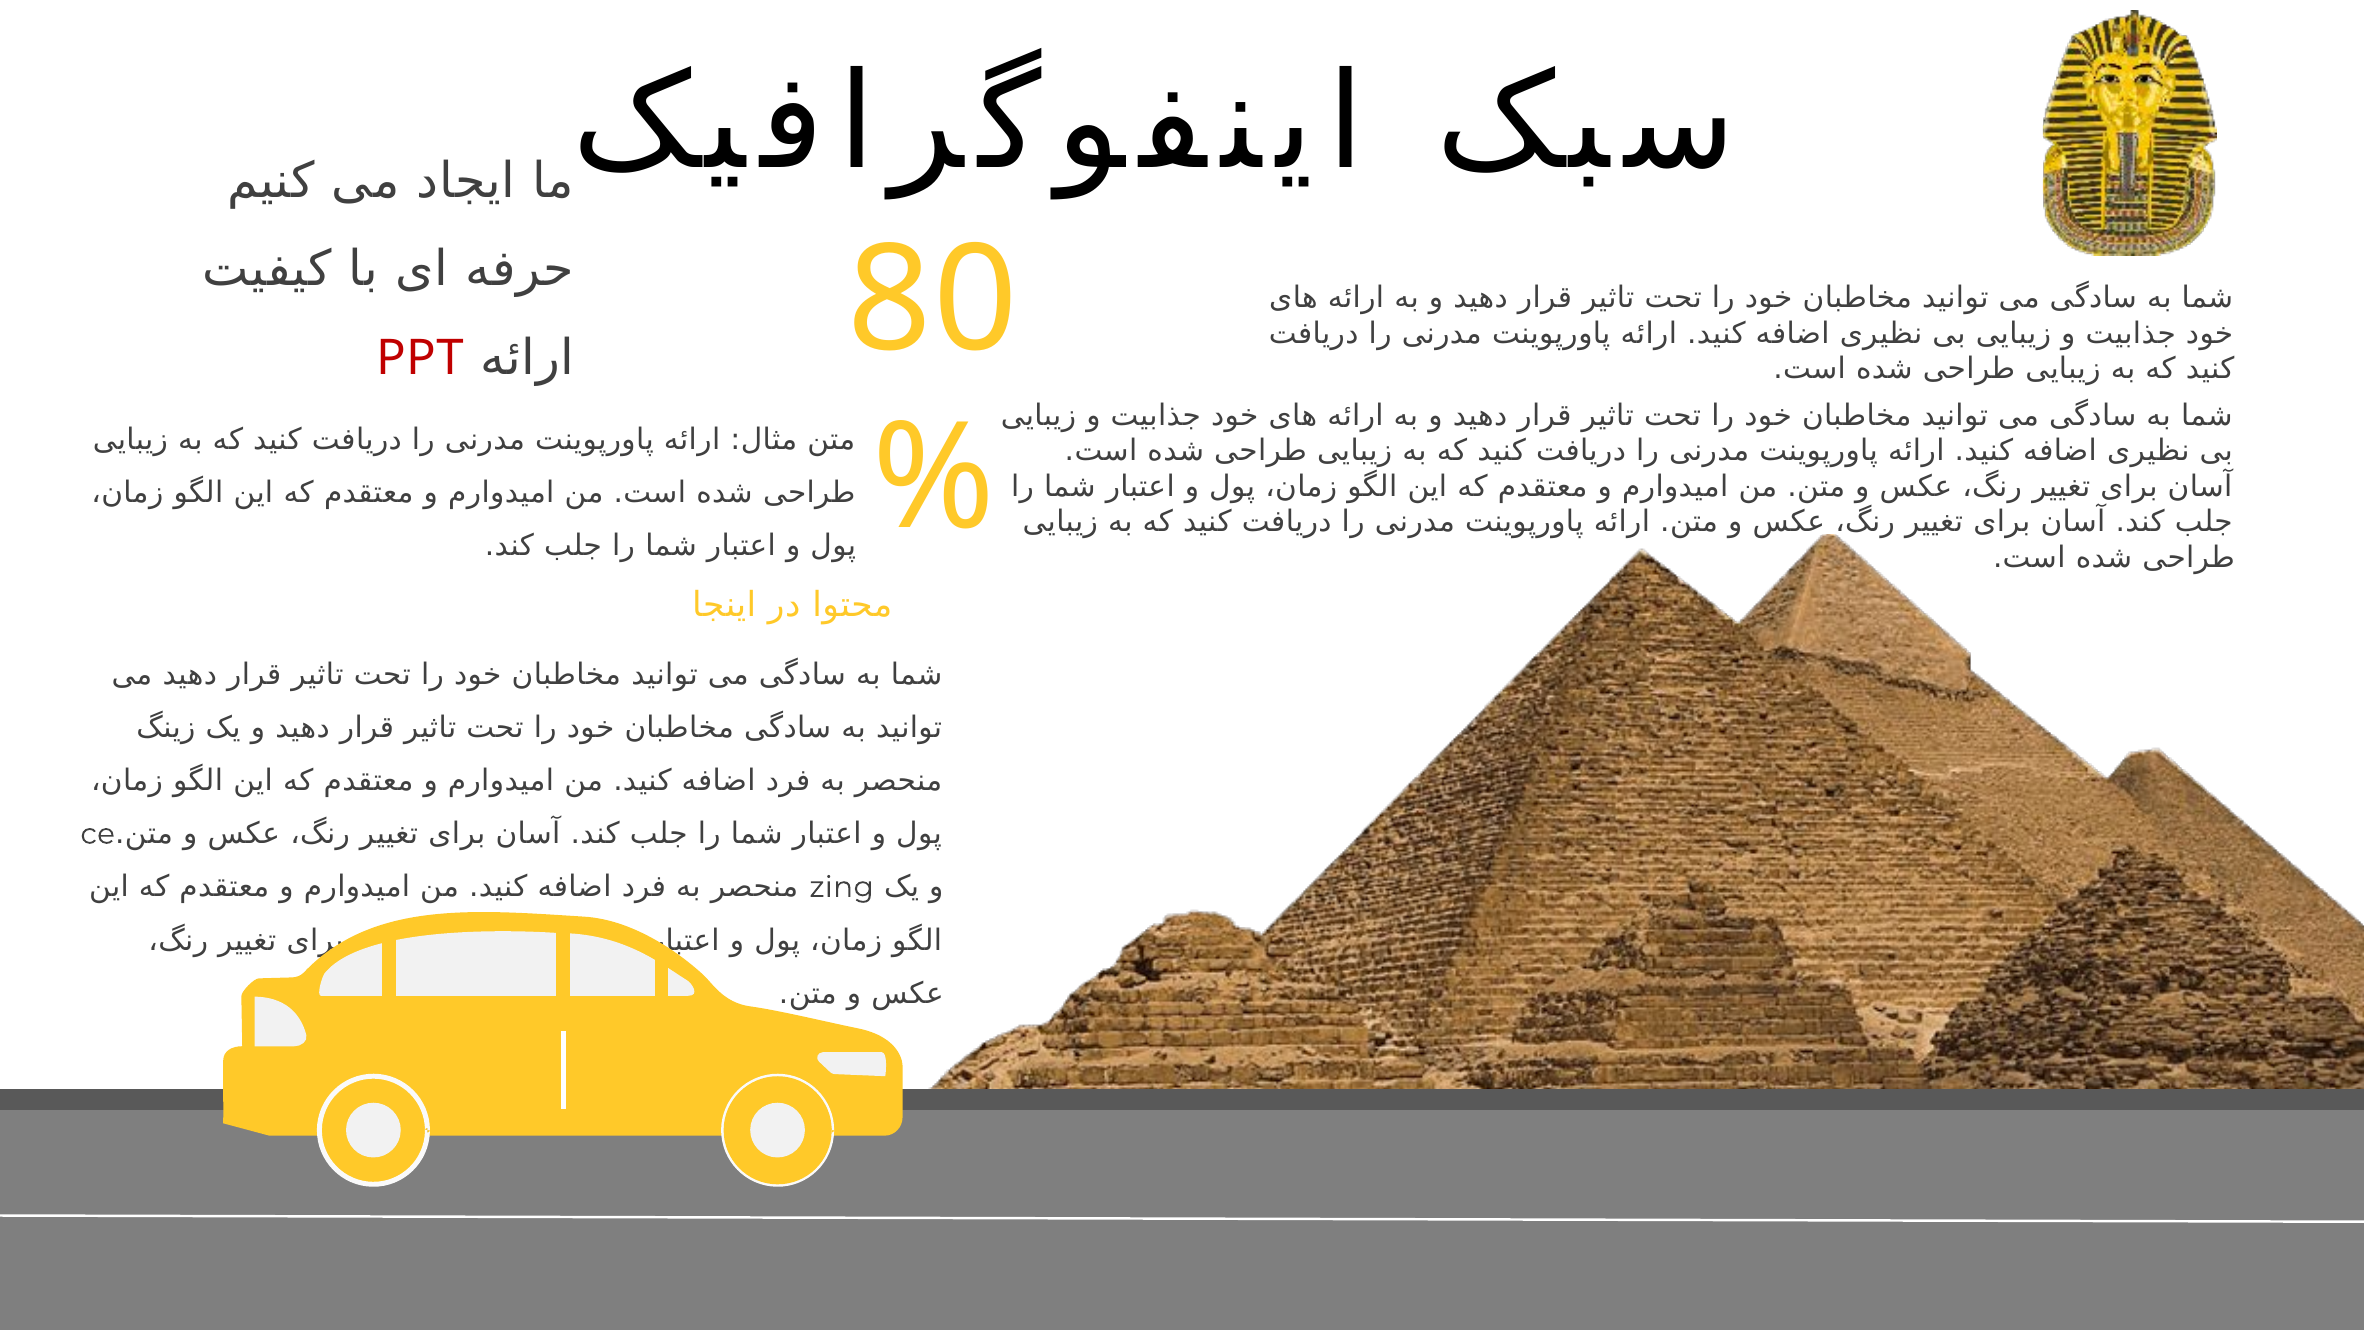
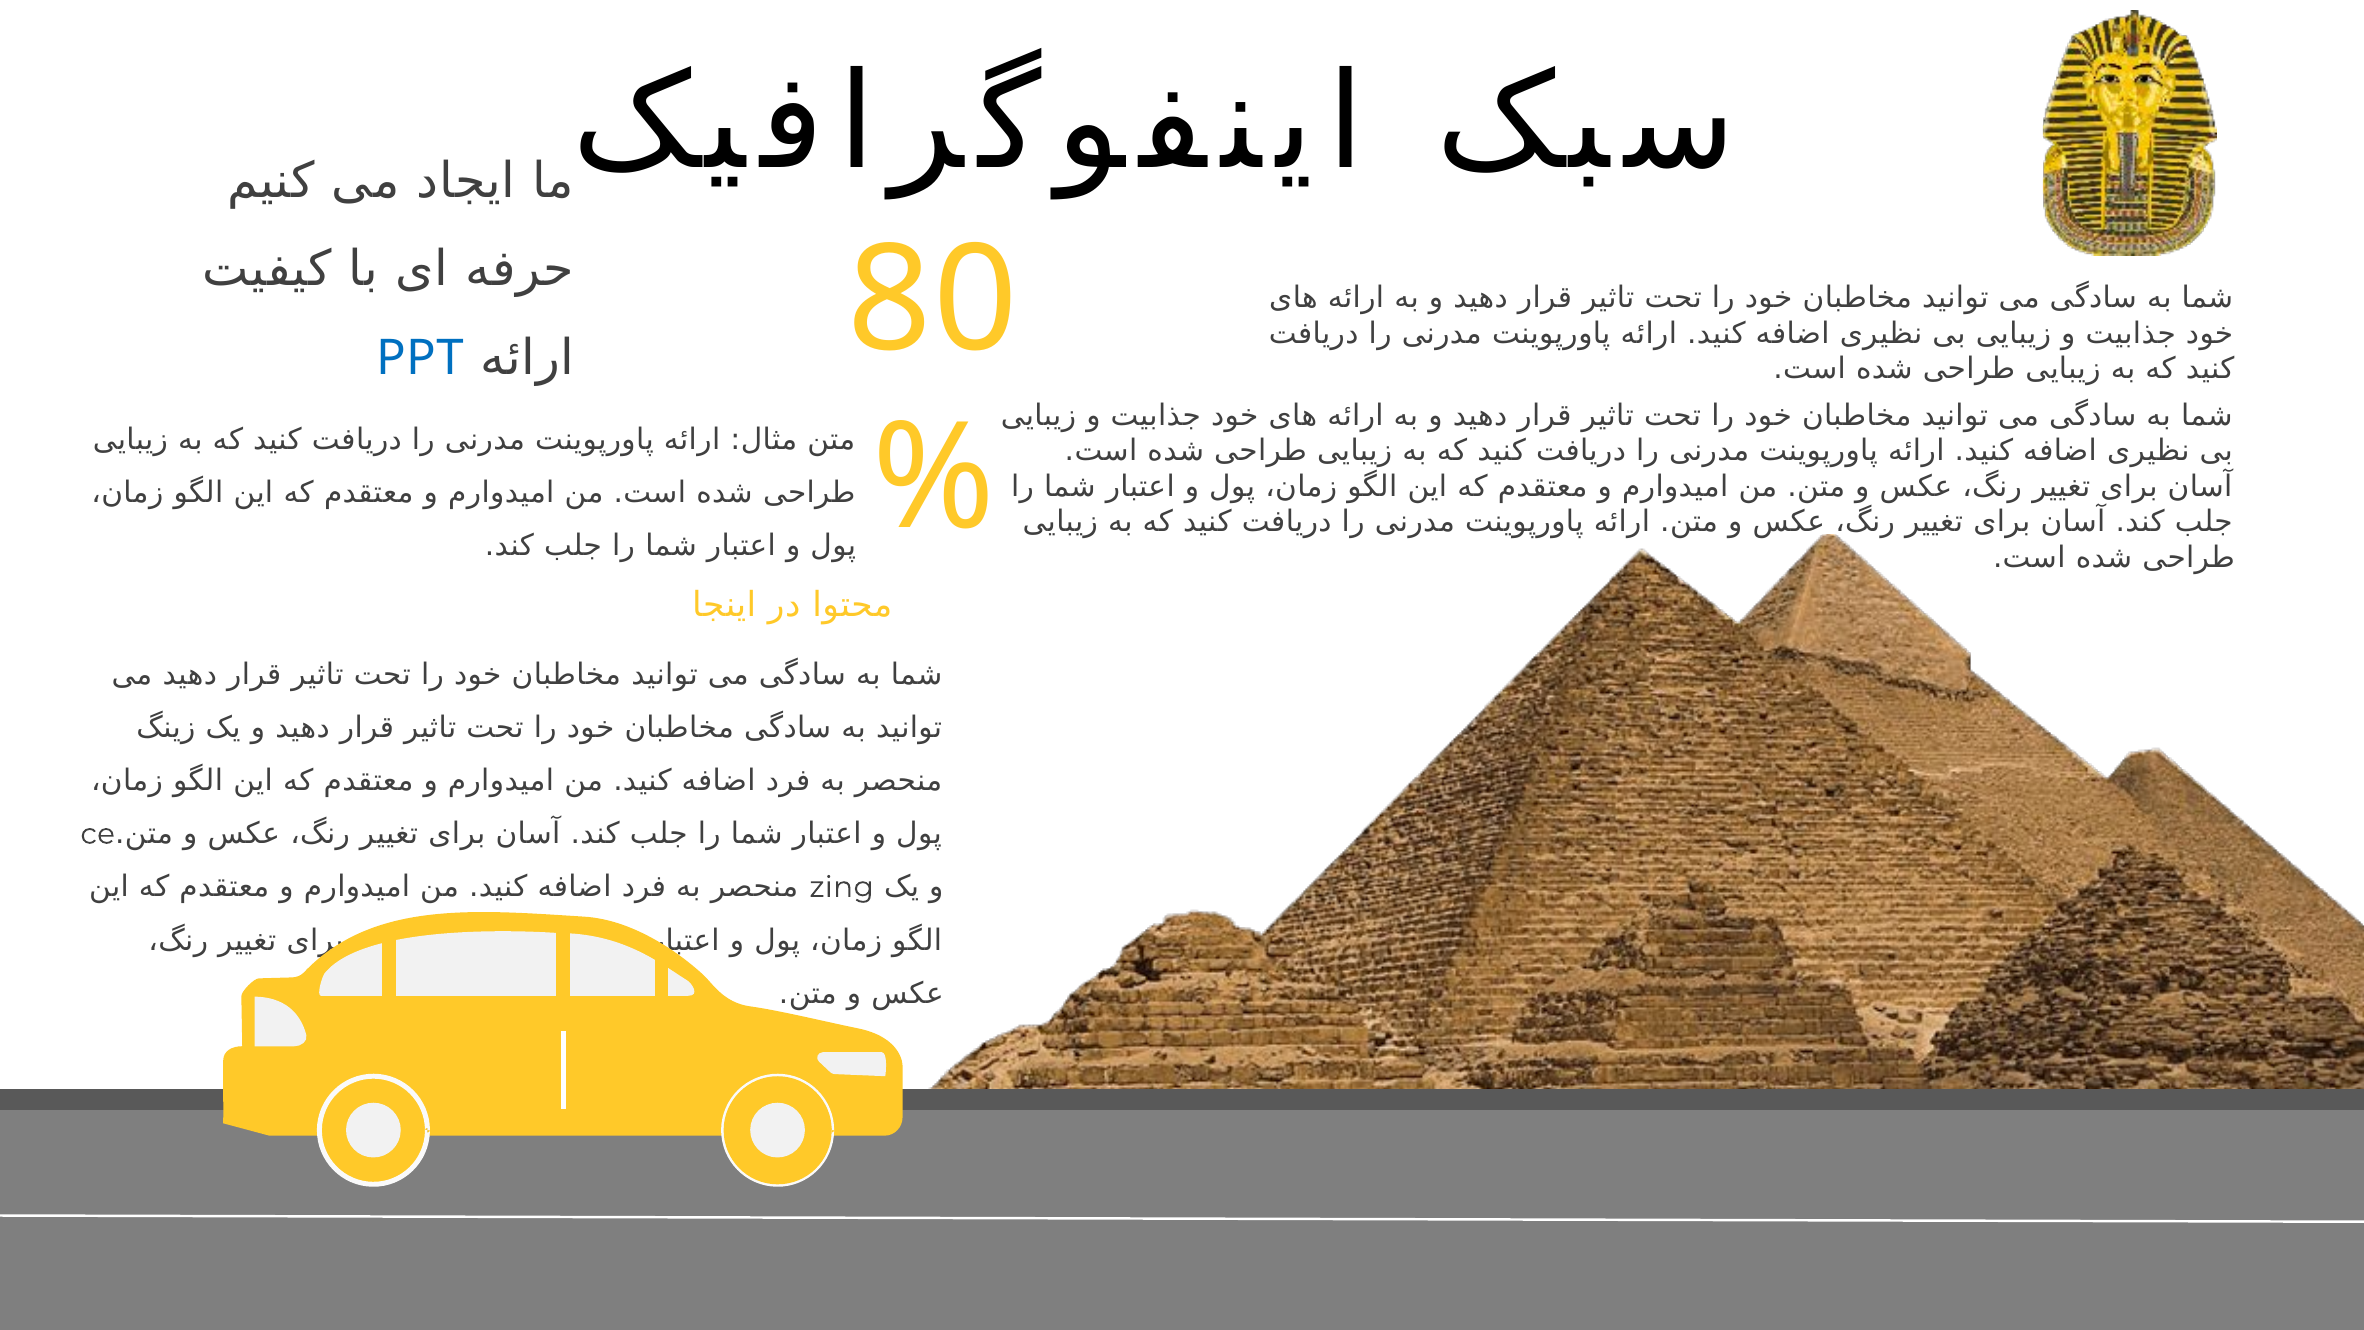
PPT colour: red -> blue (420, 358)
